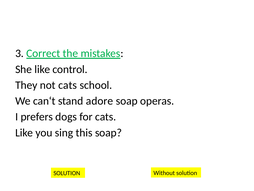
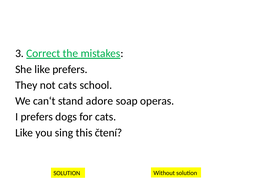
like control: control -> prefers (70, 69)
this soap: soap -> čtení (108, 132)
